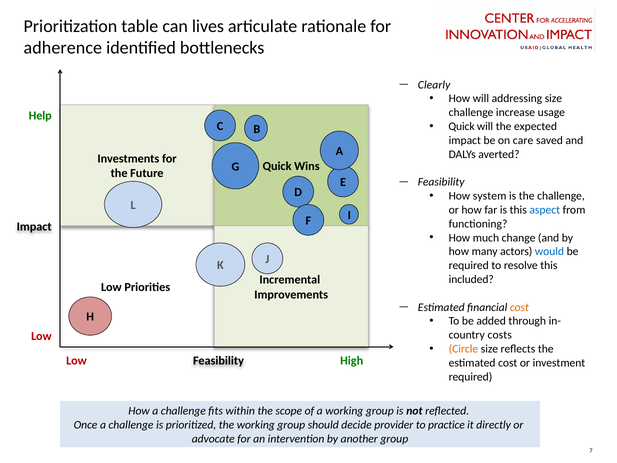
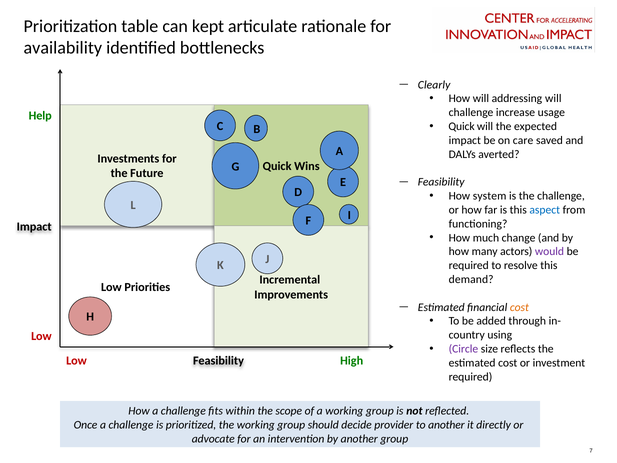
lives: lives -> kept (208, 26)
adherence: adherence -> availability (63, 48)
addressing size: size -> will (553, 99)
would colour: blue -> purple (549, 251)
included: included -> demand (471, 279)
costs: costs -> using (500, 335)
Circle colour: orange -> purple (463, 349)
to practice: practice -> another (446, 425)
